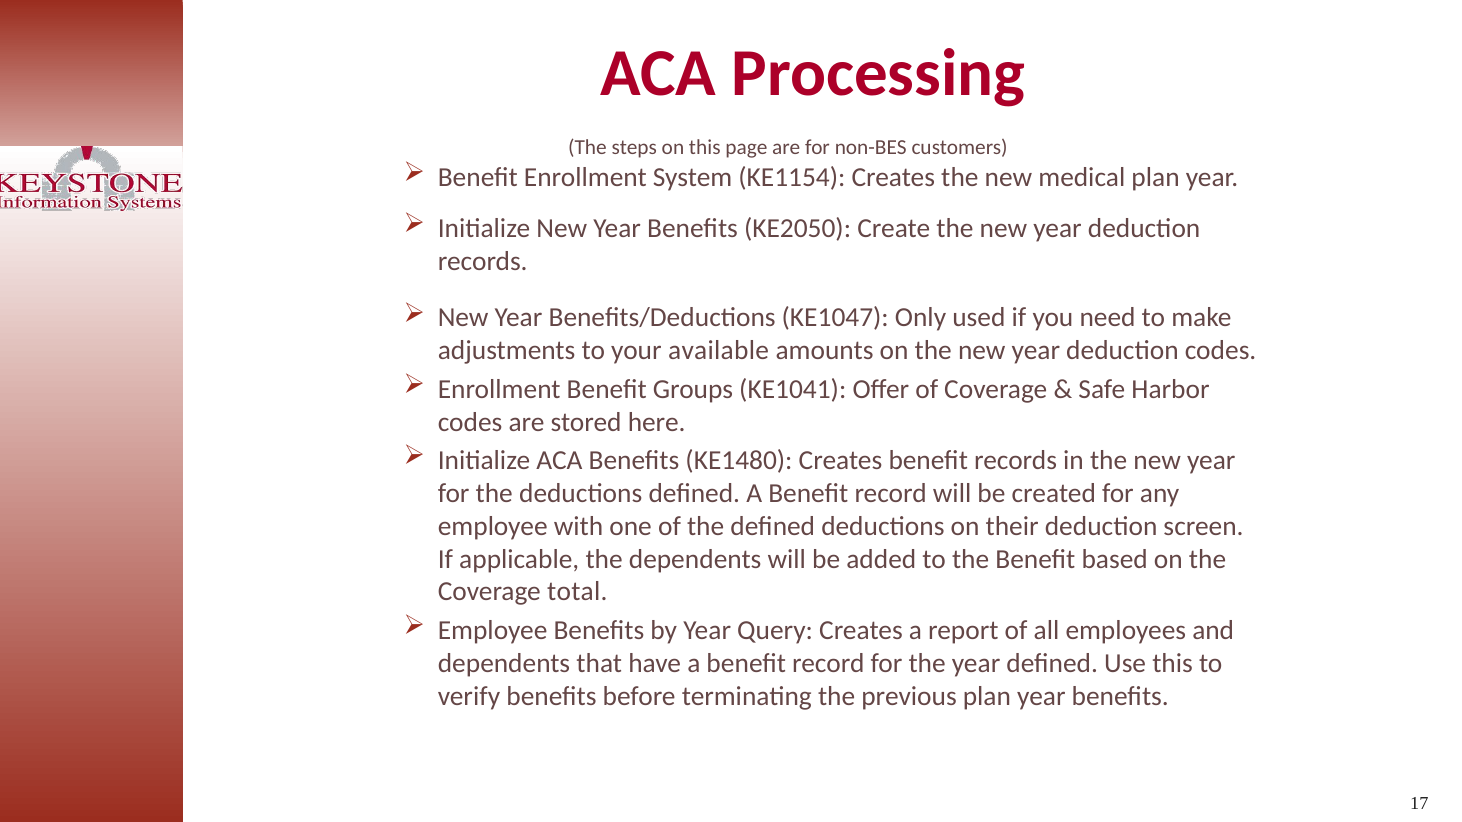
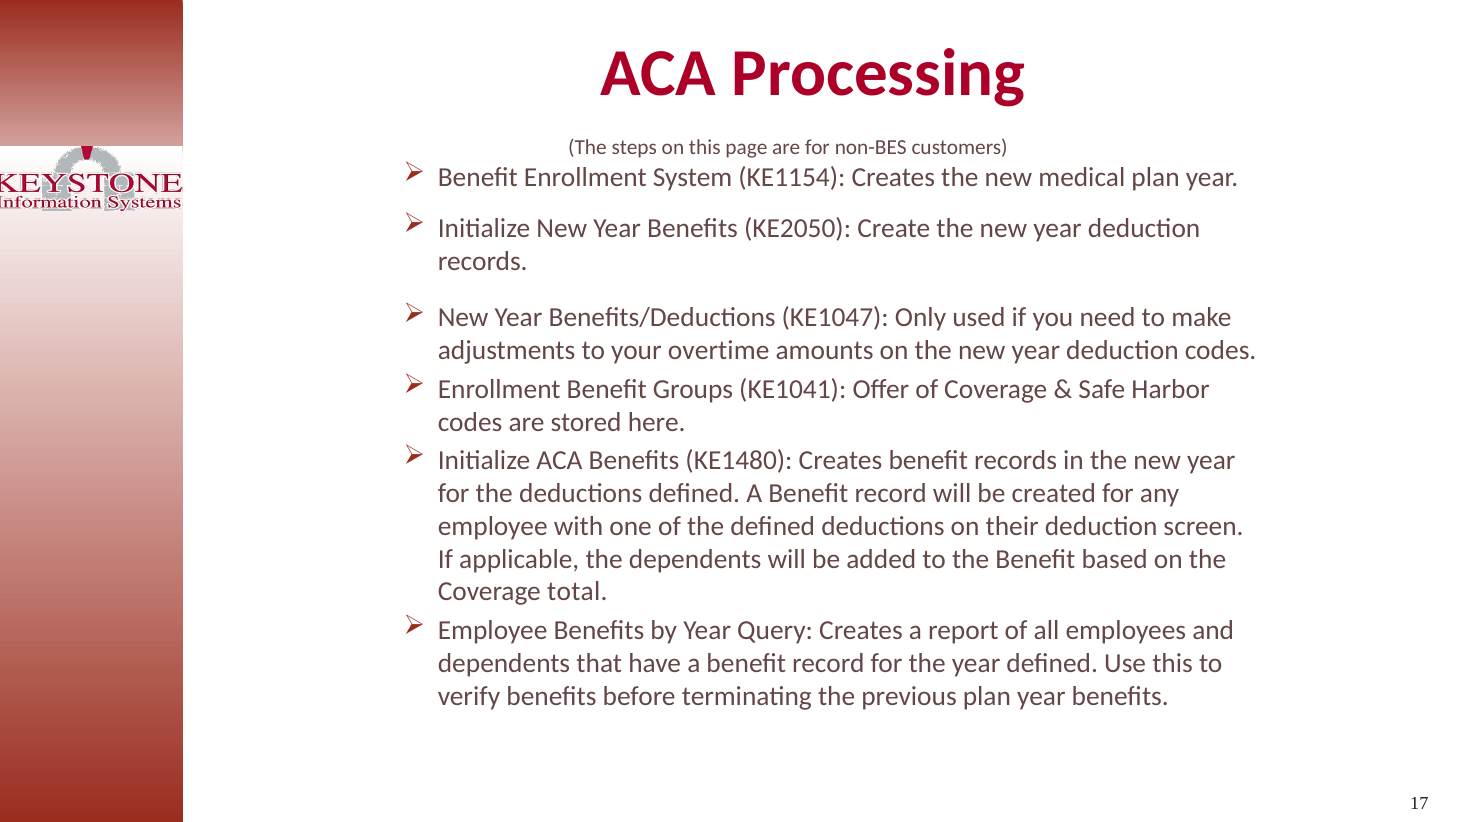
available: available -> overtime (719, 351)
